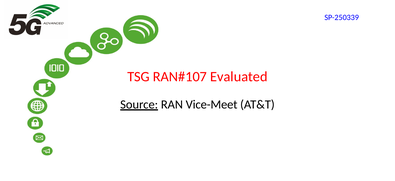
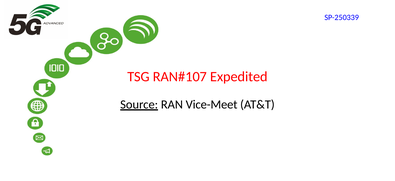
Evaluated: Evaluated -> Expedited (239, 76)
